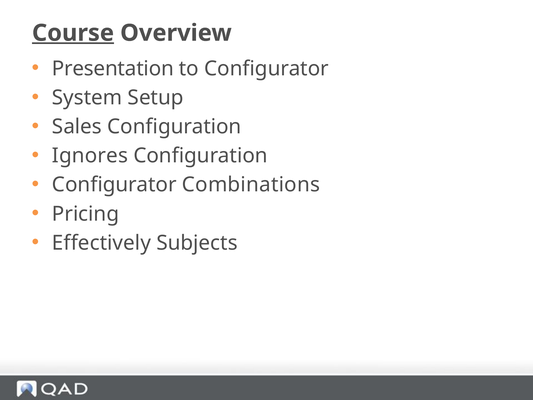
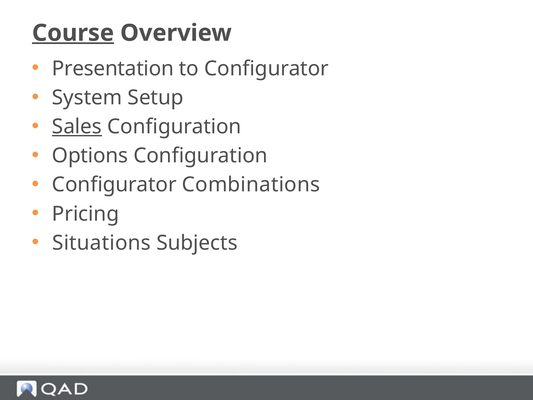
Sales underline: none -> present (77, 127)
Ignores: Ignores -> Options (90, 156)
Effectively: Effectively -> Situations (101, 243)
